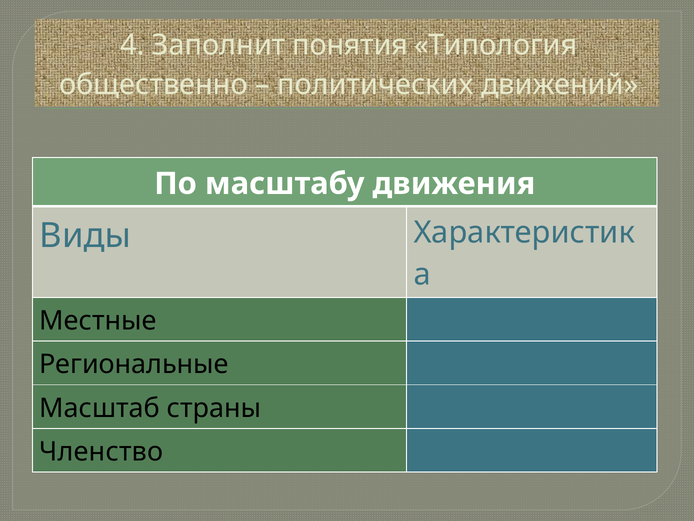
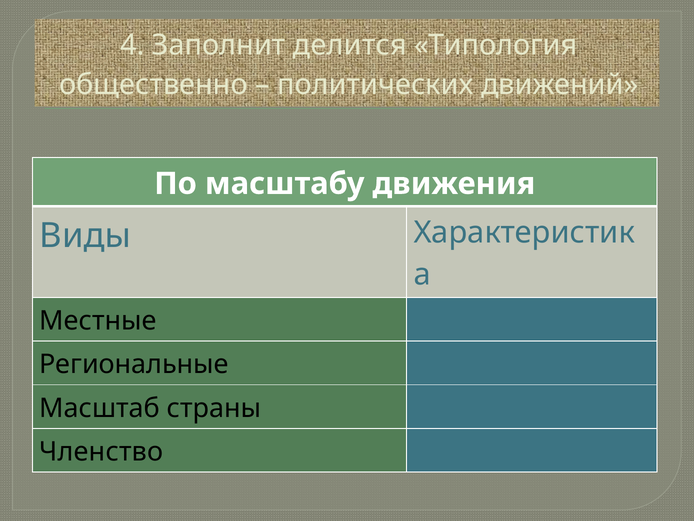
понятия: понятия -> делится (350, 45)
